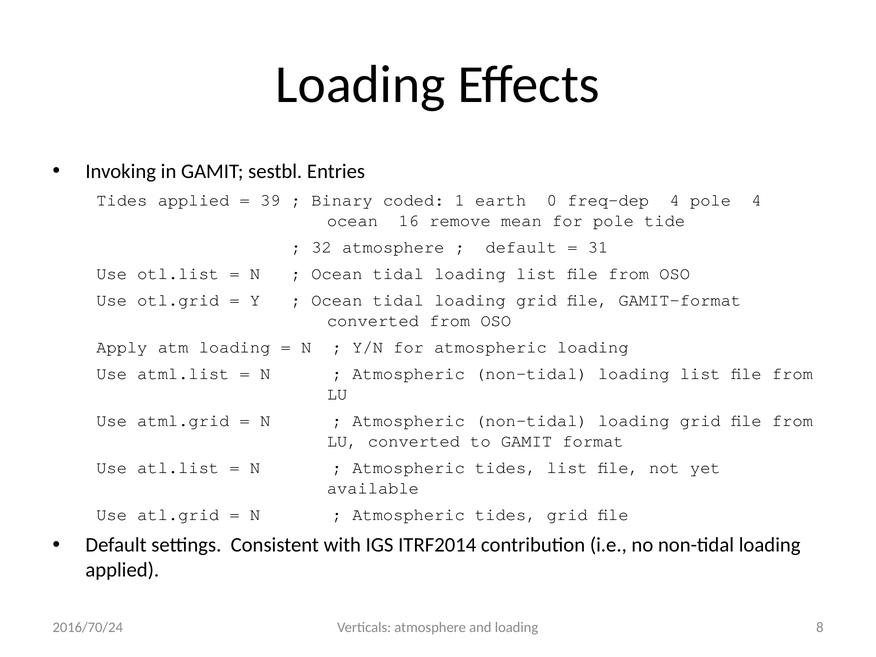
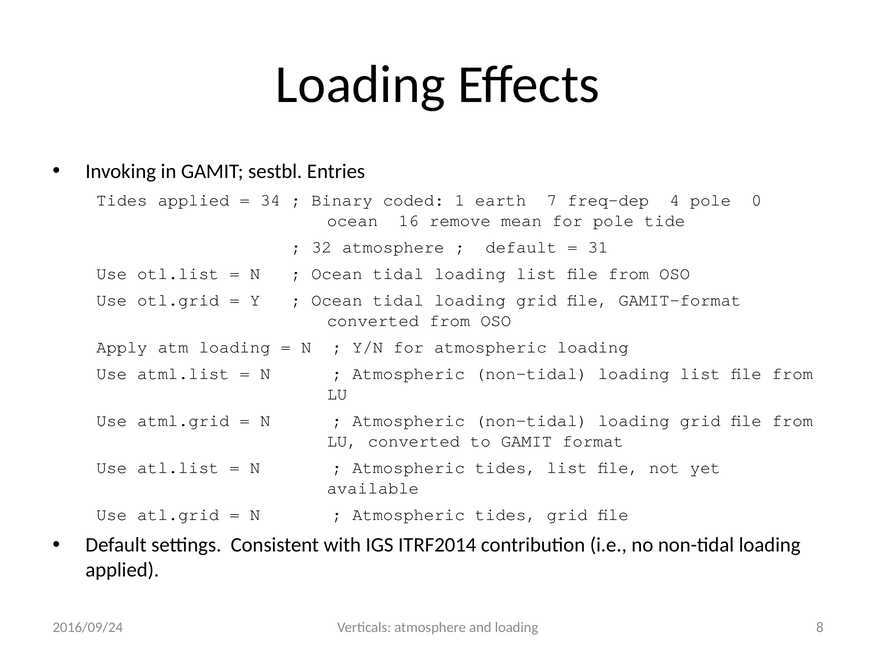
39: 39 -> 34 (270, 200)
0: 0 -> 7 (552, 200)
pole 4: 4 -> 0 (757, 200)
2016/70/24: 2016/70/24 -> 2016/09/24 (88, 627)
